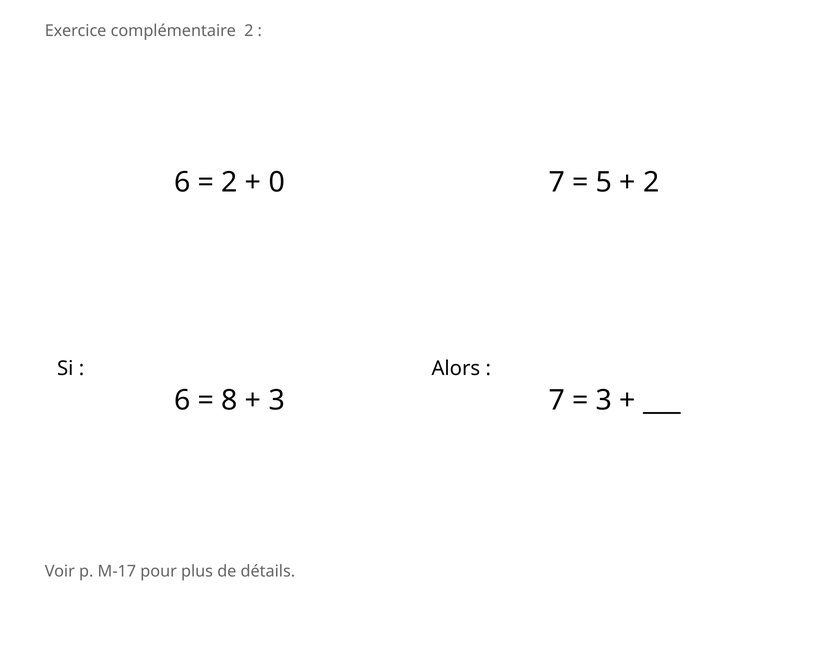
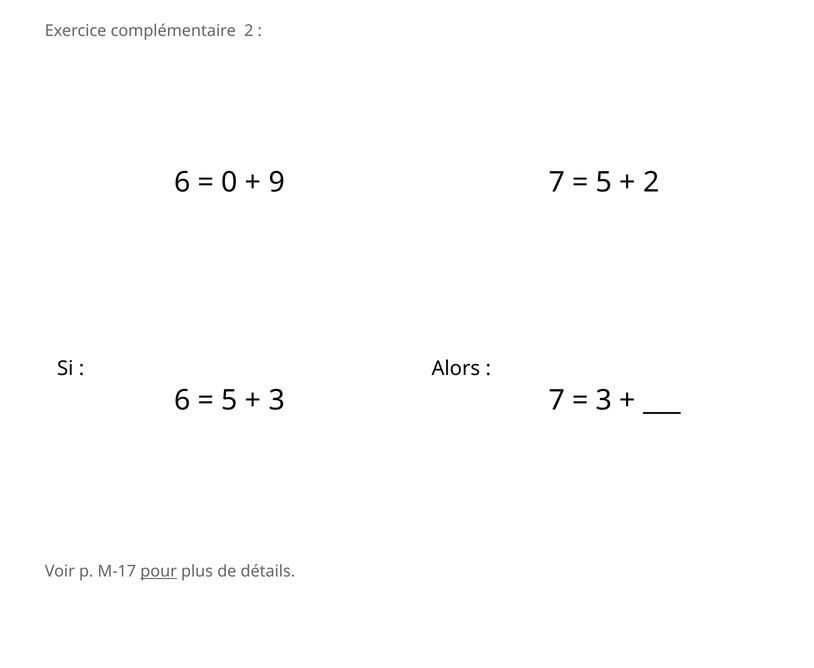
2: 2 -> 0 (229, 182)
0: 0 -> 9 (277, 182)
8: 8 -> 5 (229, 400)
pour underline: none -> present (159, 571)
